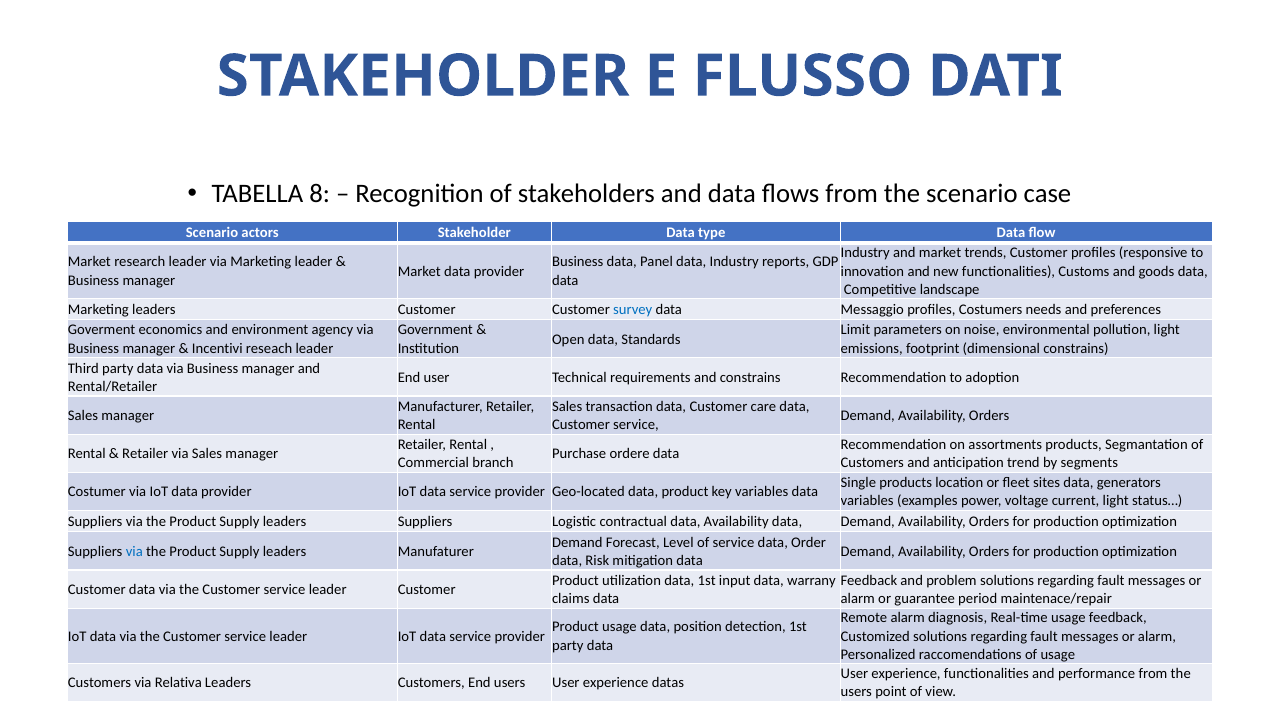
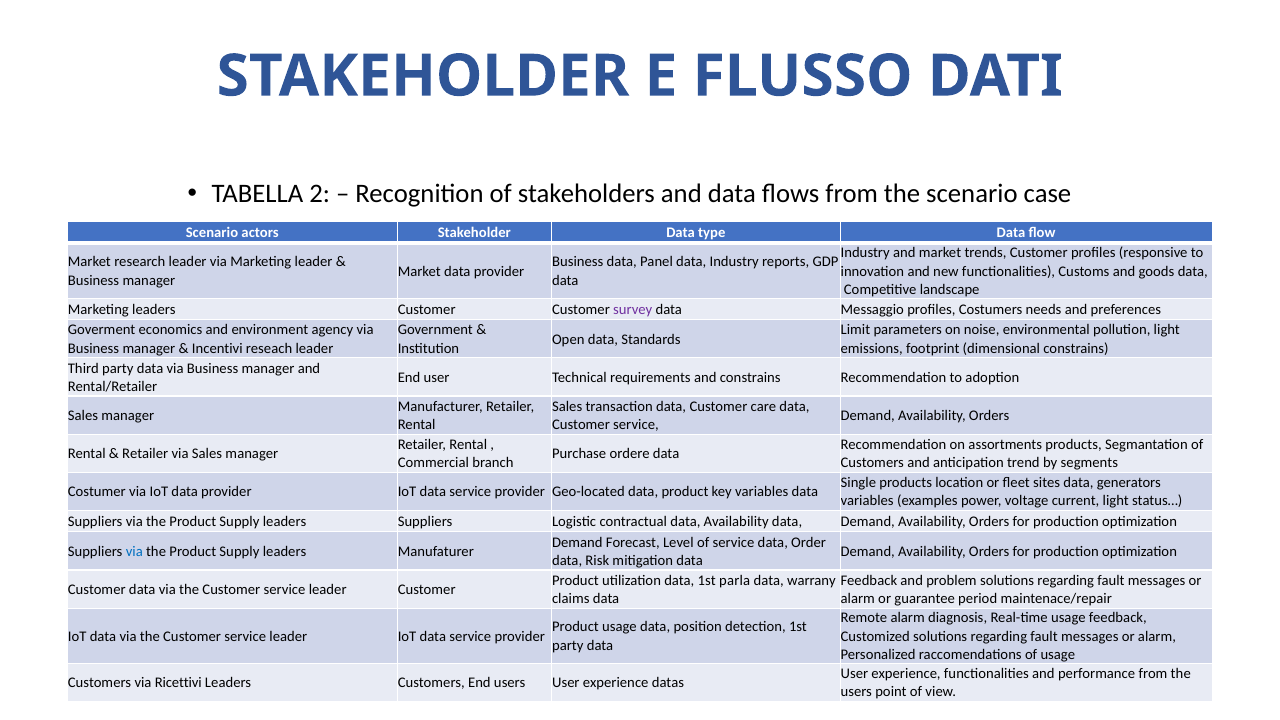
8: 8 -> 2 (320, 193)
survey colour: blue -> purple (633, 309)
input: input -> parla (735, 581)
Relativa: Relativa -> Ricettivi (178, 683)
